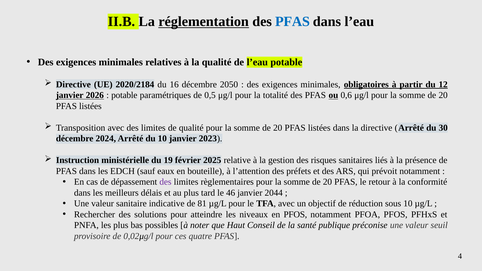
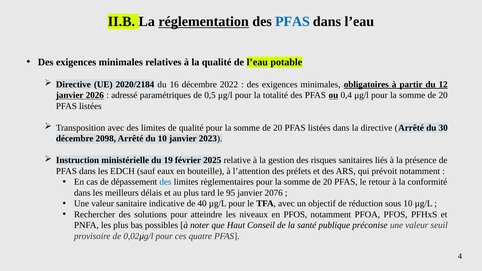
2050: 2050 -> 2022 (229, 84)
potable: potable -> adressé (124, 95)
0,6: 0,6 -> 0,4 (346, 95)
2024: 2024 -> 2098 (106, 139)
des colour: purple -> blue (165, 182)
46: 46 -> 95 (231, 193)
2044: 2044 -> 2076 (274, 193)
81: 81 -> 40 (202, 204)
